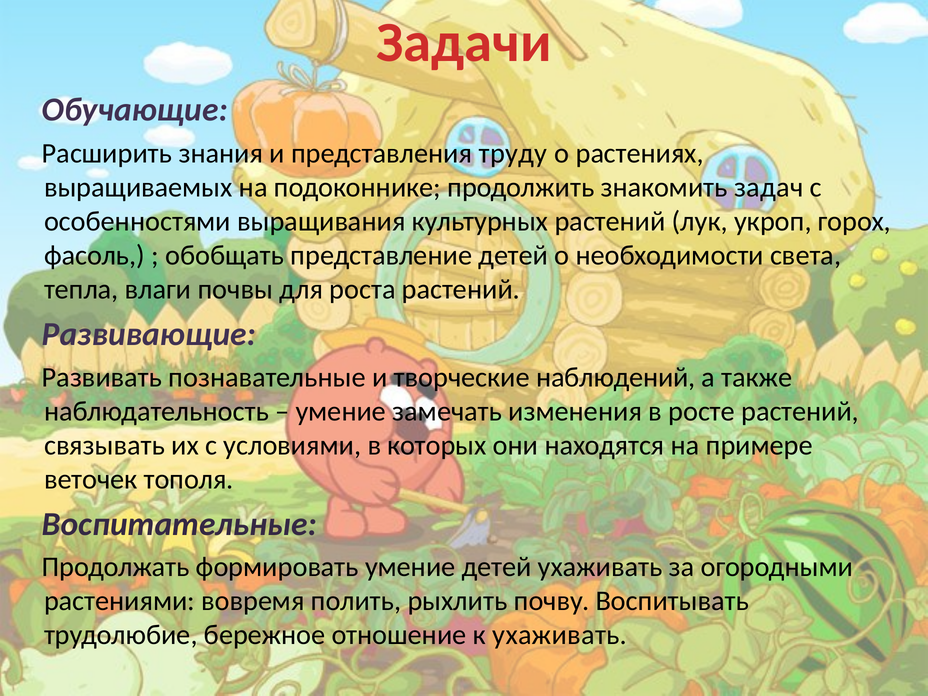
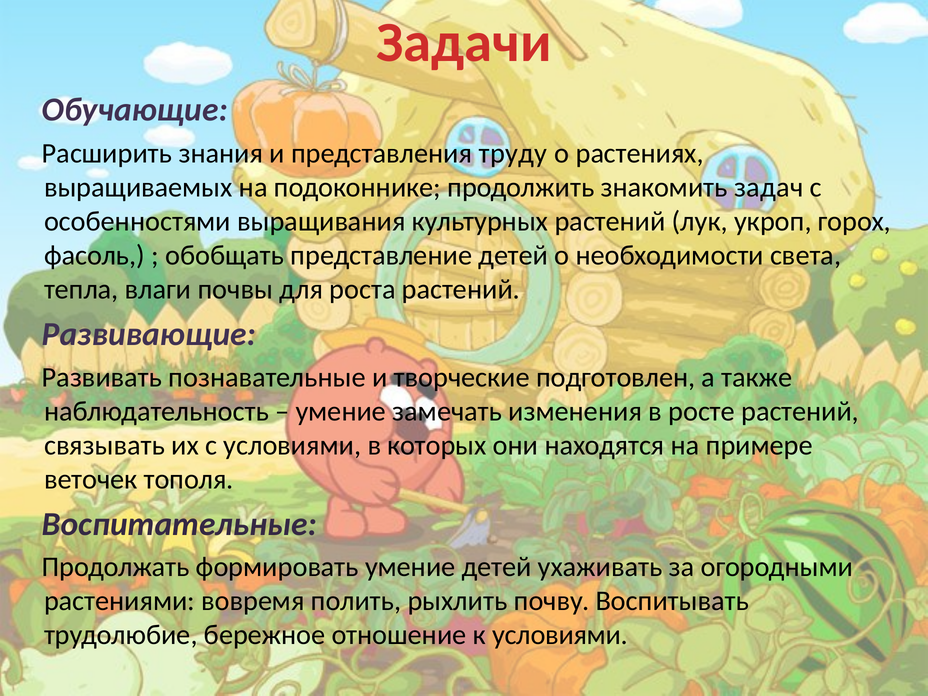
наблюдений: наблюдений -> подготовлен (616, 377)
к ухаживать: ухаживать -> условиями (560, 635)
